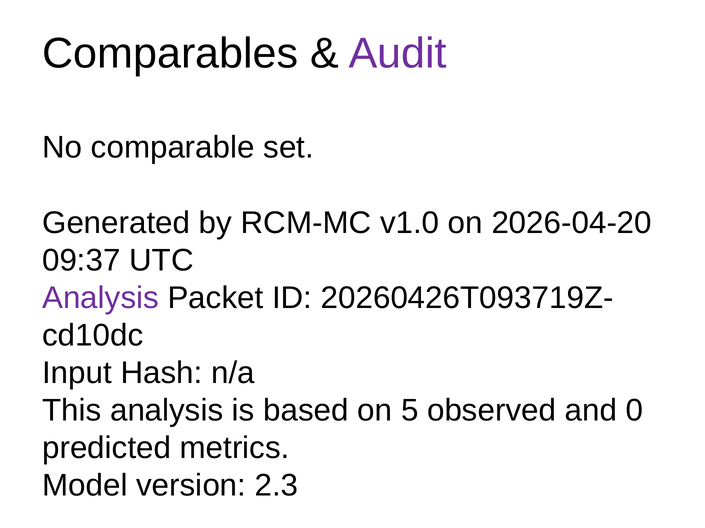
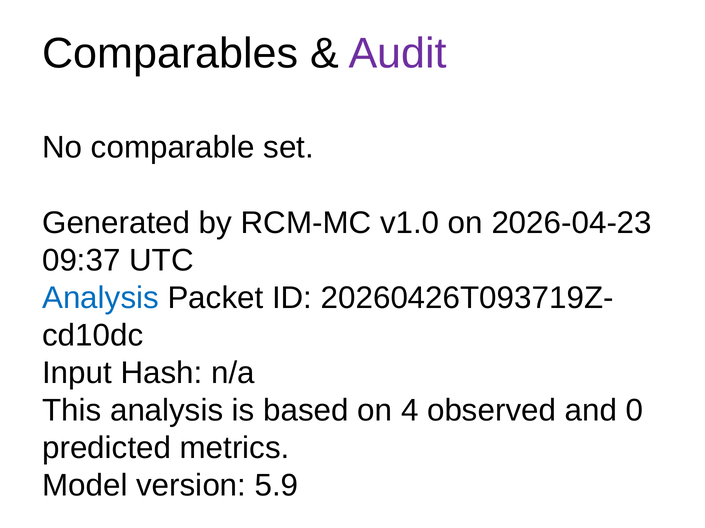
2026-04-20: 2026-04-20 -> 2026-04-23 (572, 223)
Analysis colour: purple -> blue (101, 298)
5: 5 -> 4 (410, 411)
2.3: 2.3 -> 5.9 (277, 486)
